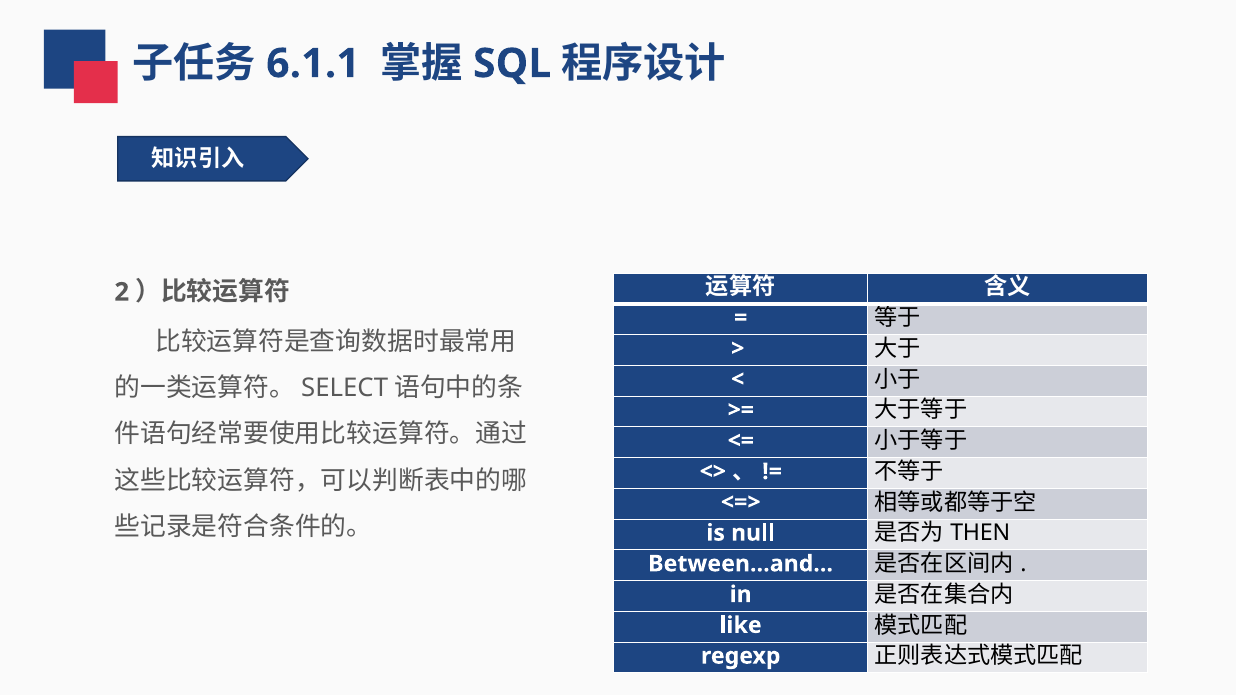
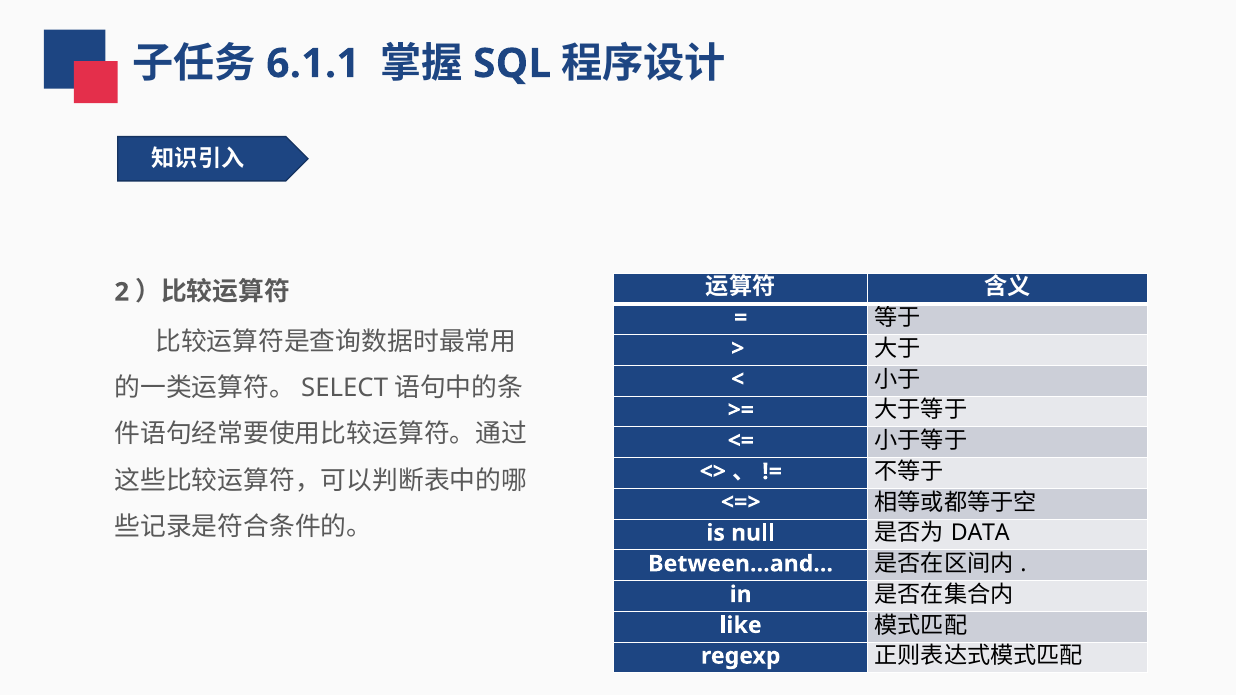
THEN: THEN -> DATA (980, 533)
